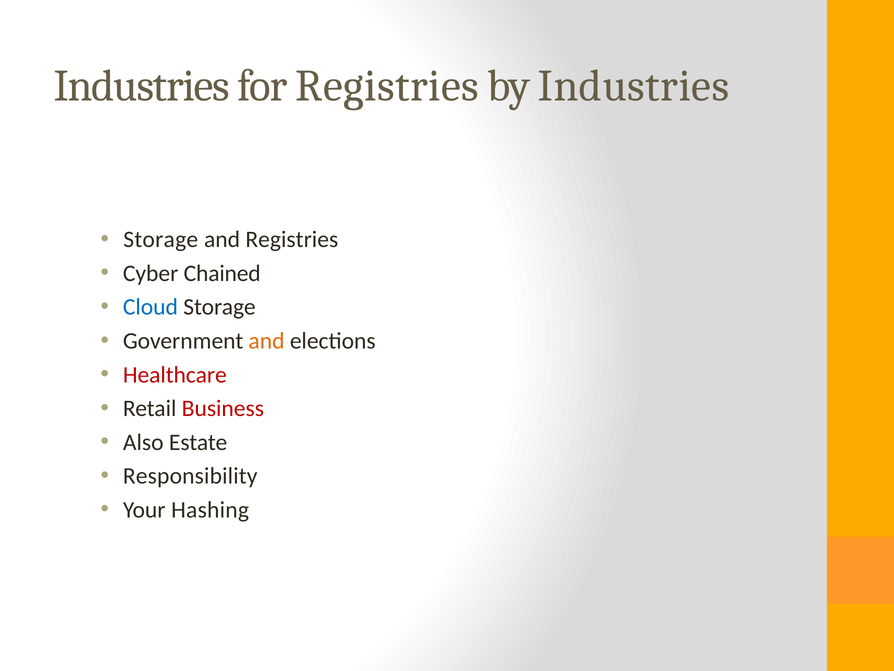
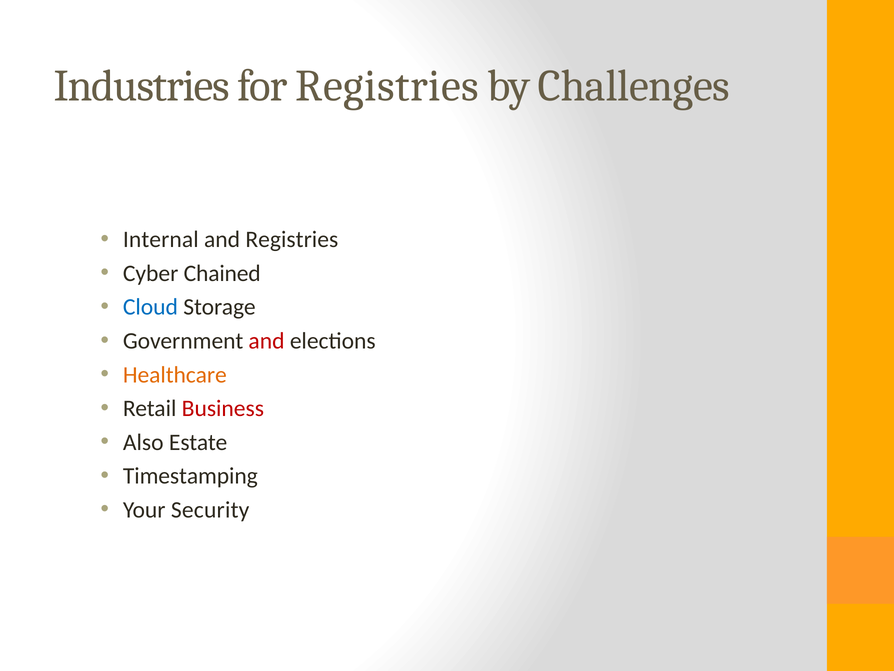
by Industries: Industries -> Challenges (634, 86)
Storage: Storage -> Internal (161, 239)
and colour: orange -> red (267, 341)
Healthcare colour: red -> orange (175, 374)
Responsibility: Responsibility -> Timestamping (190, 476)
Hashing: Hashing -> Security (210, 509)
